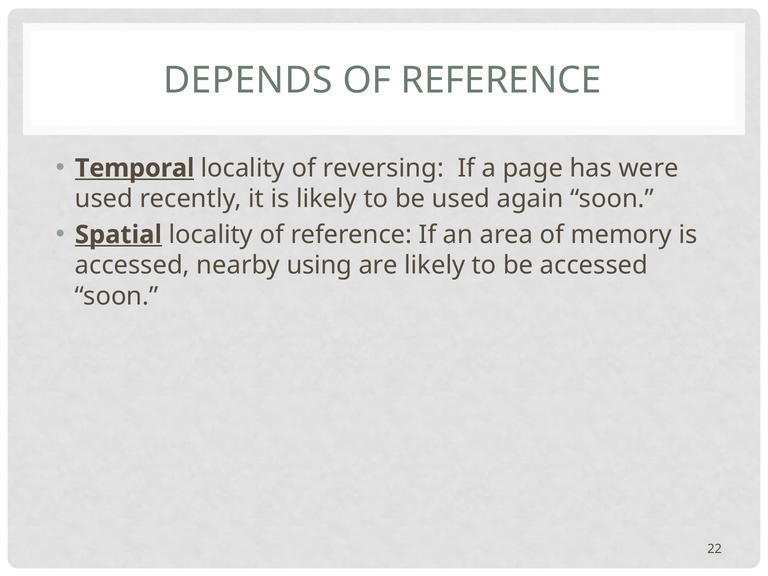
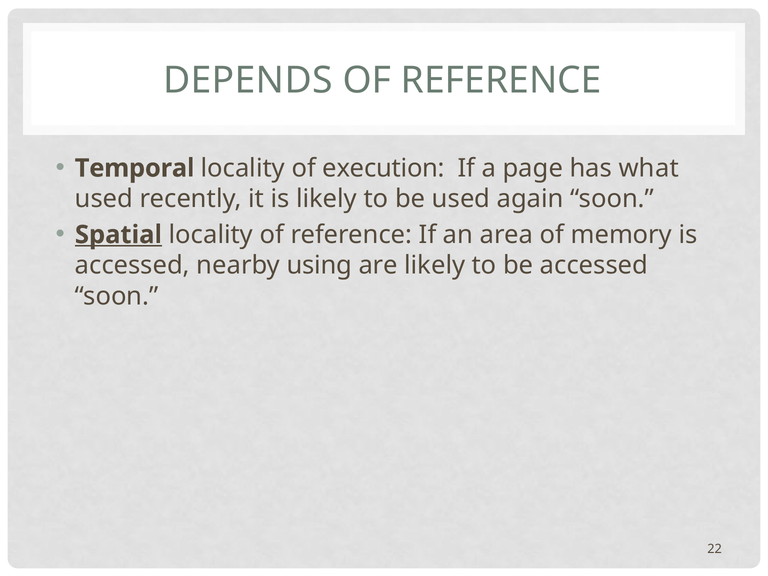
Temporal underline: present -> none (135, 168)
reversing: reversing -> execution (384, 168)
were: were -> what (649, 168)
